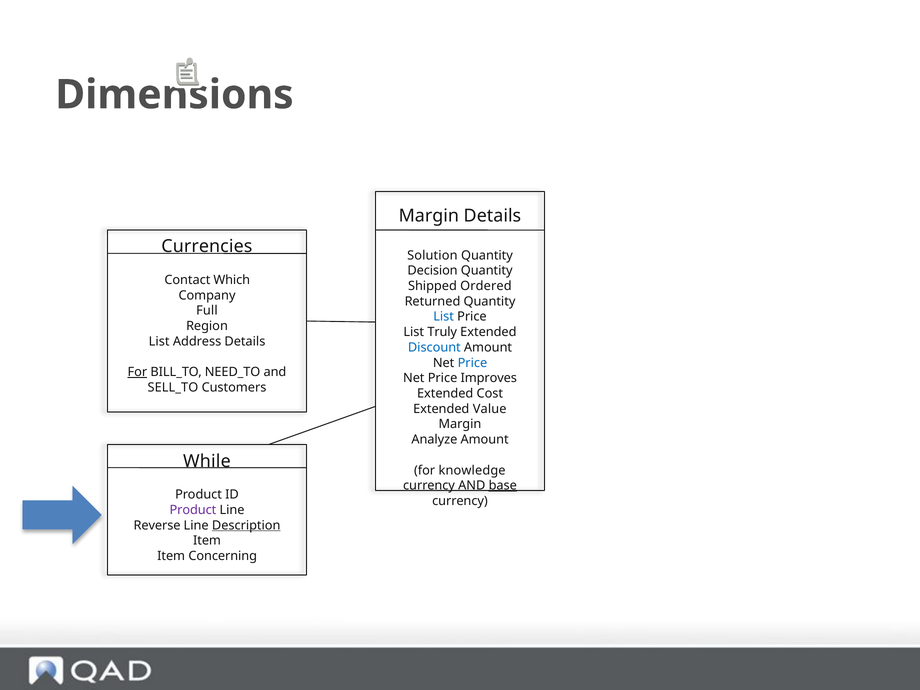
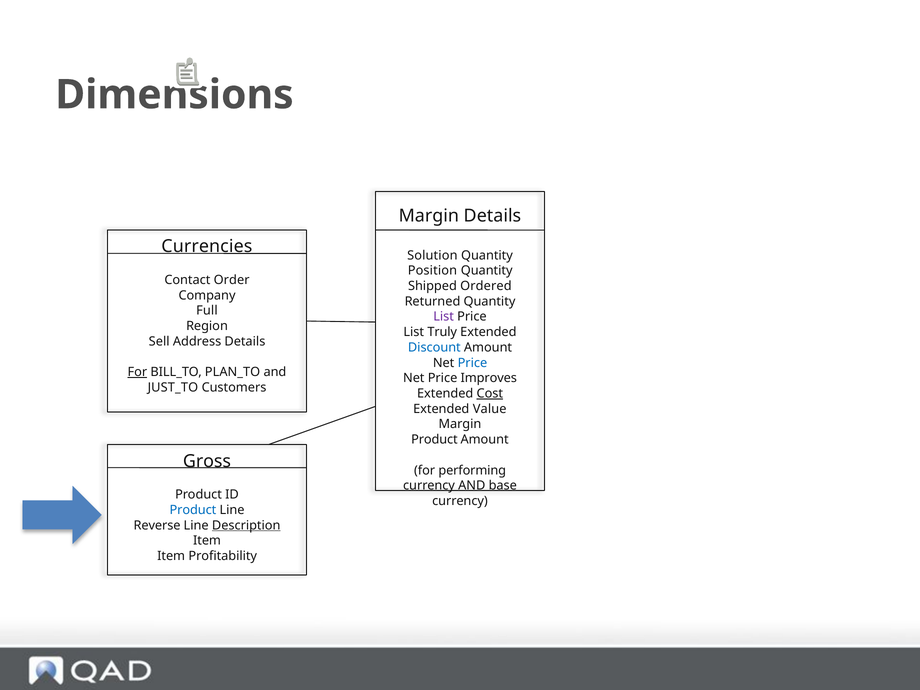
Decision: Decision -> Position (432, 271)
Which: Which -> Order (232, 280)
List colour: blue -> purple (444, 317)
List: List -> Sell (159, 341)
NEED_TO: NEED_TO -> PLAN_TO (233, 372)
SELL_TO: SELL_TO -> JUST_TO (173, 387)
Cost underline: none -> present (490, 394)
Analyze: Analyze -> Product (434, 440)
While: While -> Gross (207, 461)
knowledge: knowledge -> performing (472, 470)
base underline: present -> none (503, 486)
Product colour: purple -> blue (193, 510)
Concerning: Concerning -> Profitability (223, 556)
